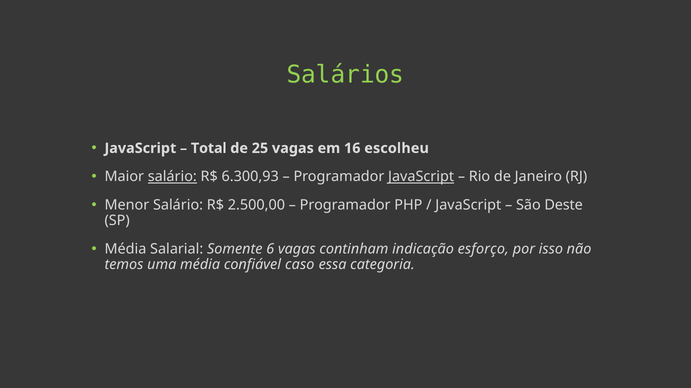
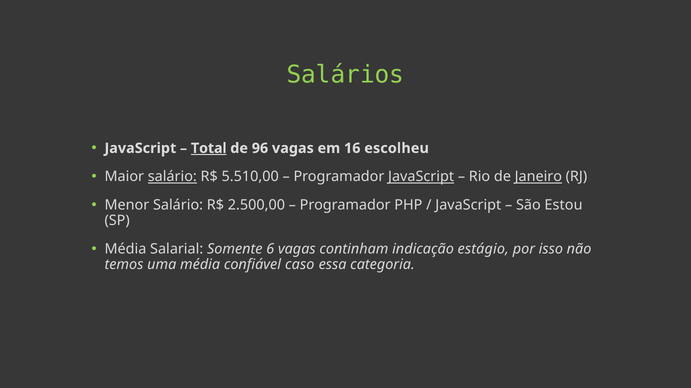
Total underline: none -> present (209, 148)
25: 25 -> 96 (260, 148)
6.300,93: 6.300,93 -> 5.510,00 (250, 177)
Janeiro underline: none -> present (538, 177)
Deste: Deste -> Estou (564, 205)
esforço: esforço -> estágio (483, 250)
